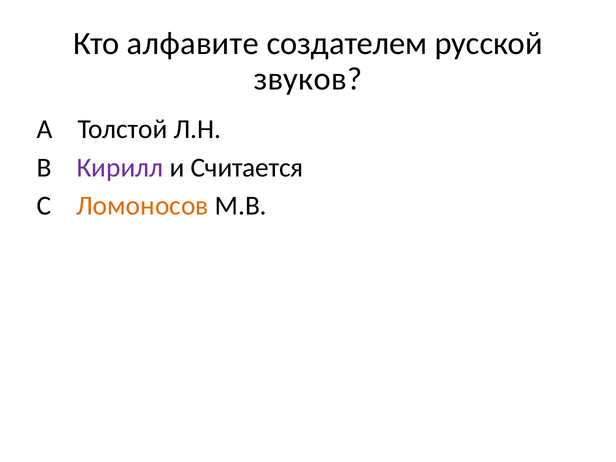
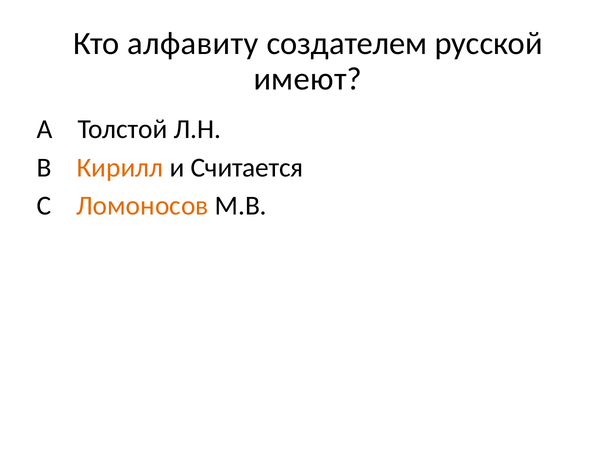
алфавите: алфавите -> алфавиту (193, 44)
звуков: звуков -> имеют (308, 79)
Кирилл colour: purple -> orange (120, 168)
